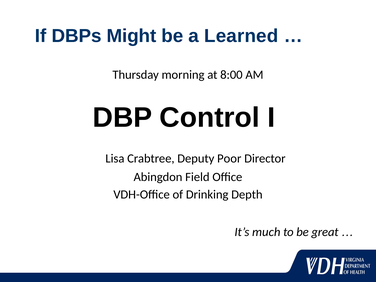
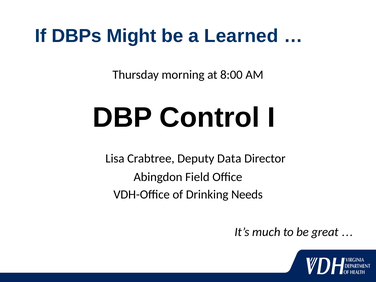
Poor: Poor -> Data (229, 159)
Depth: Depth -> Needs (247, 194)
